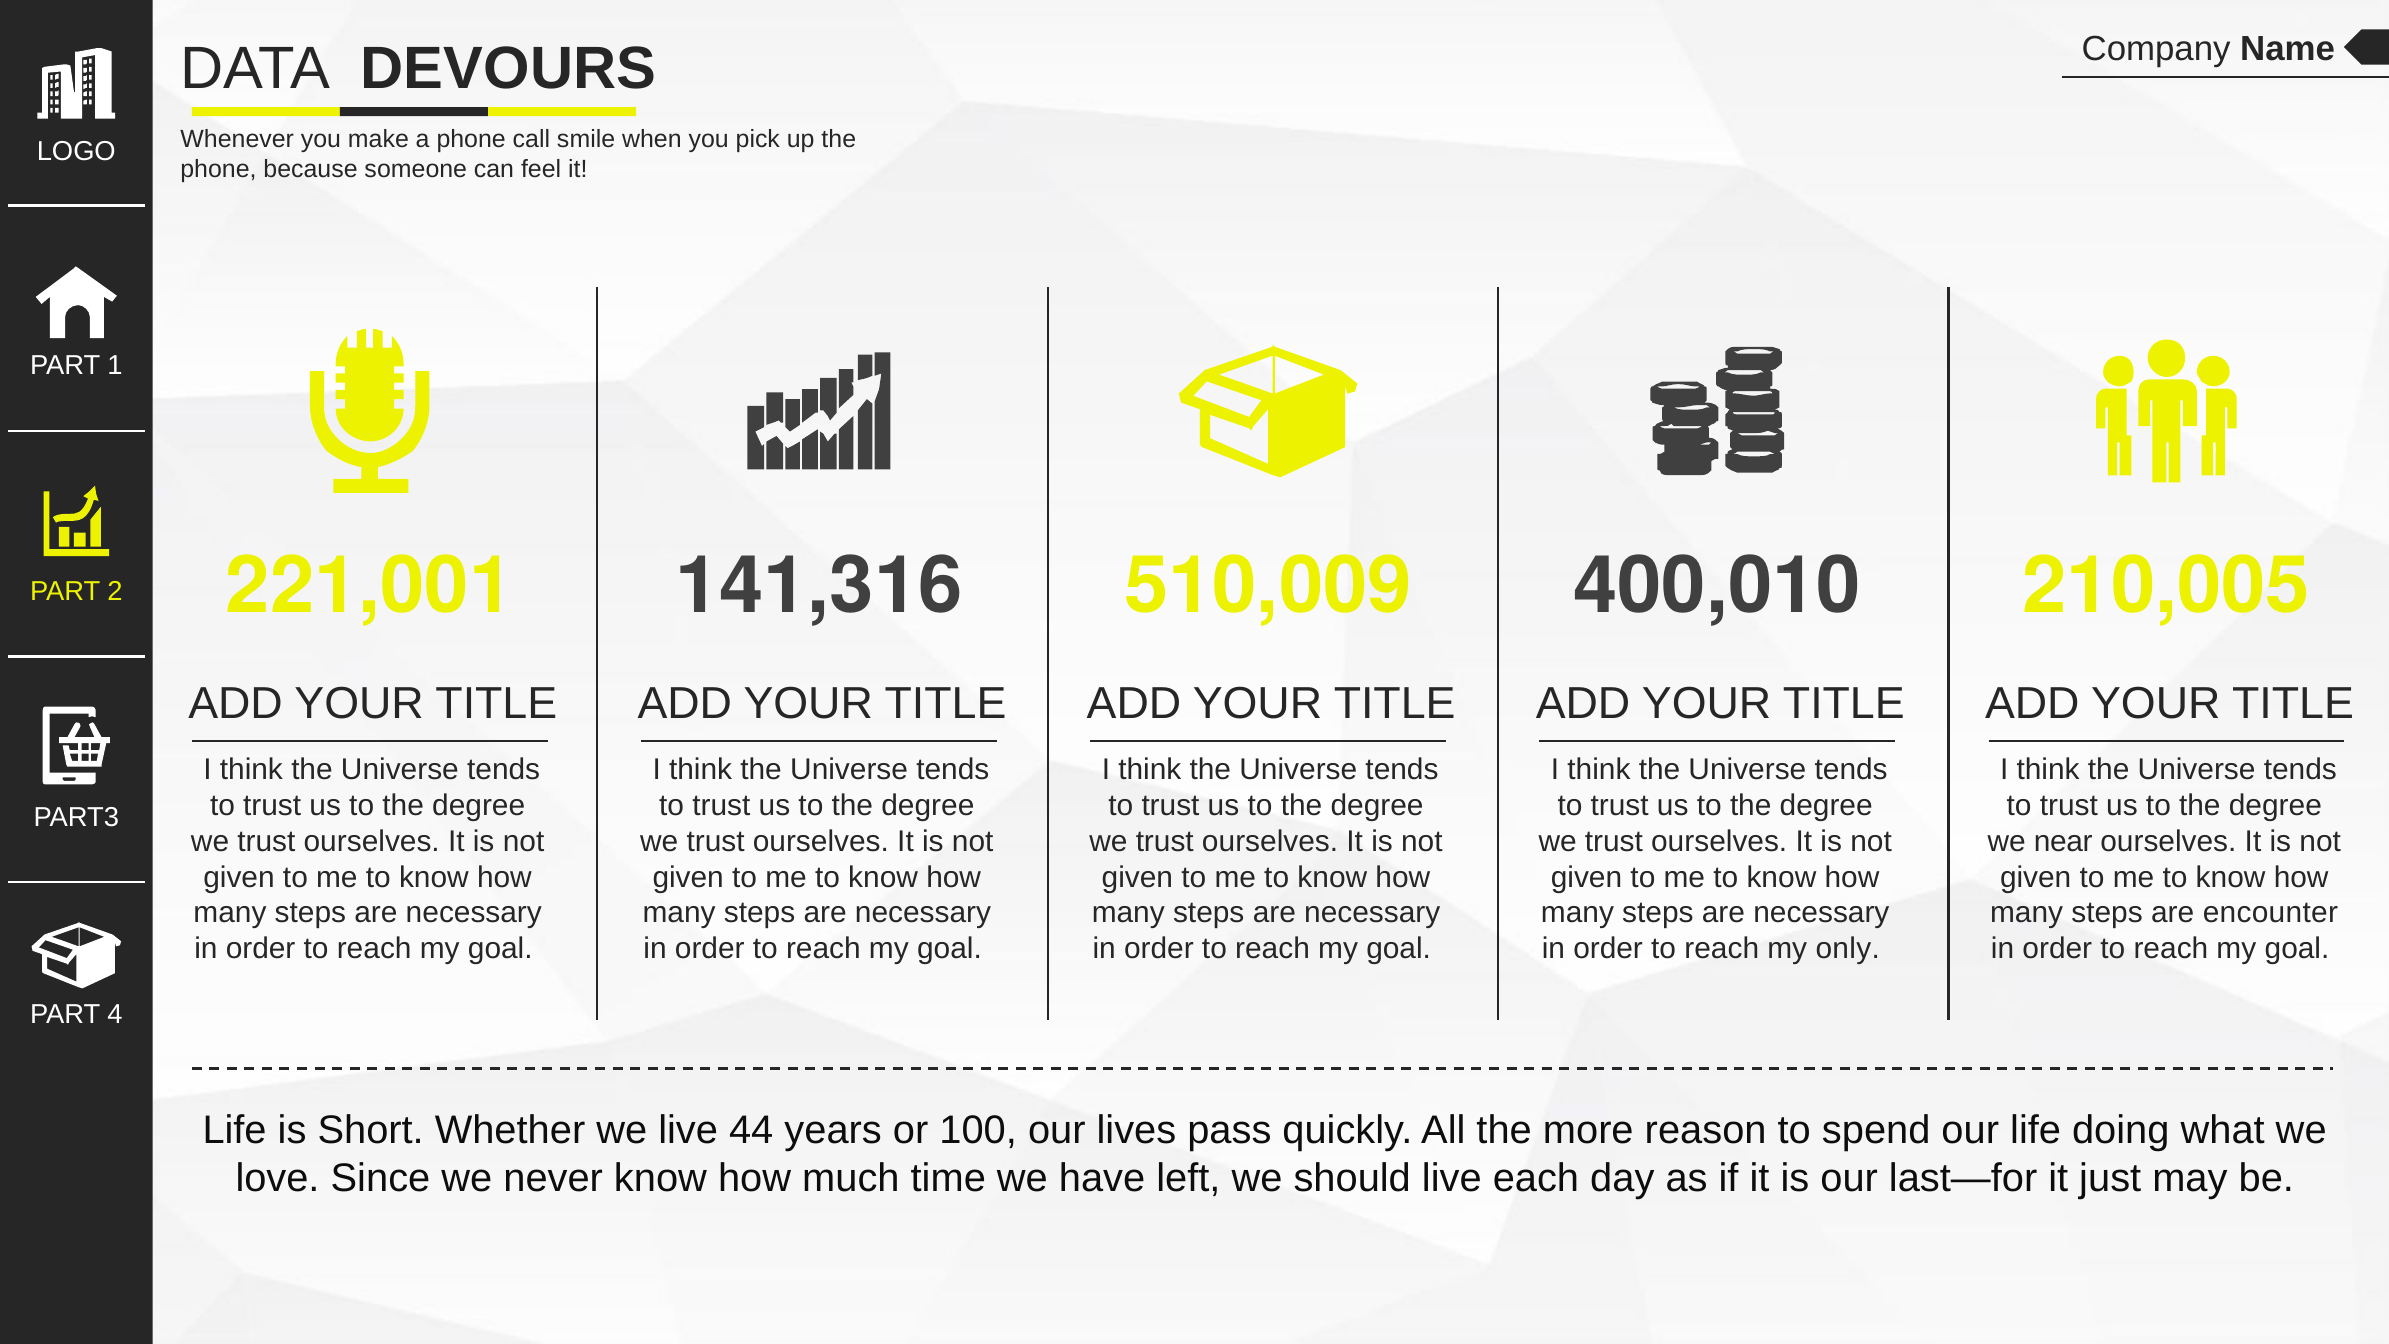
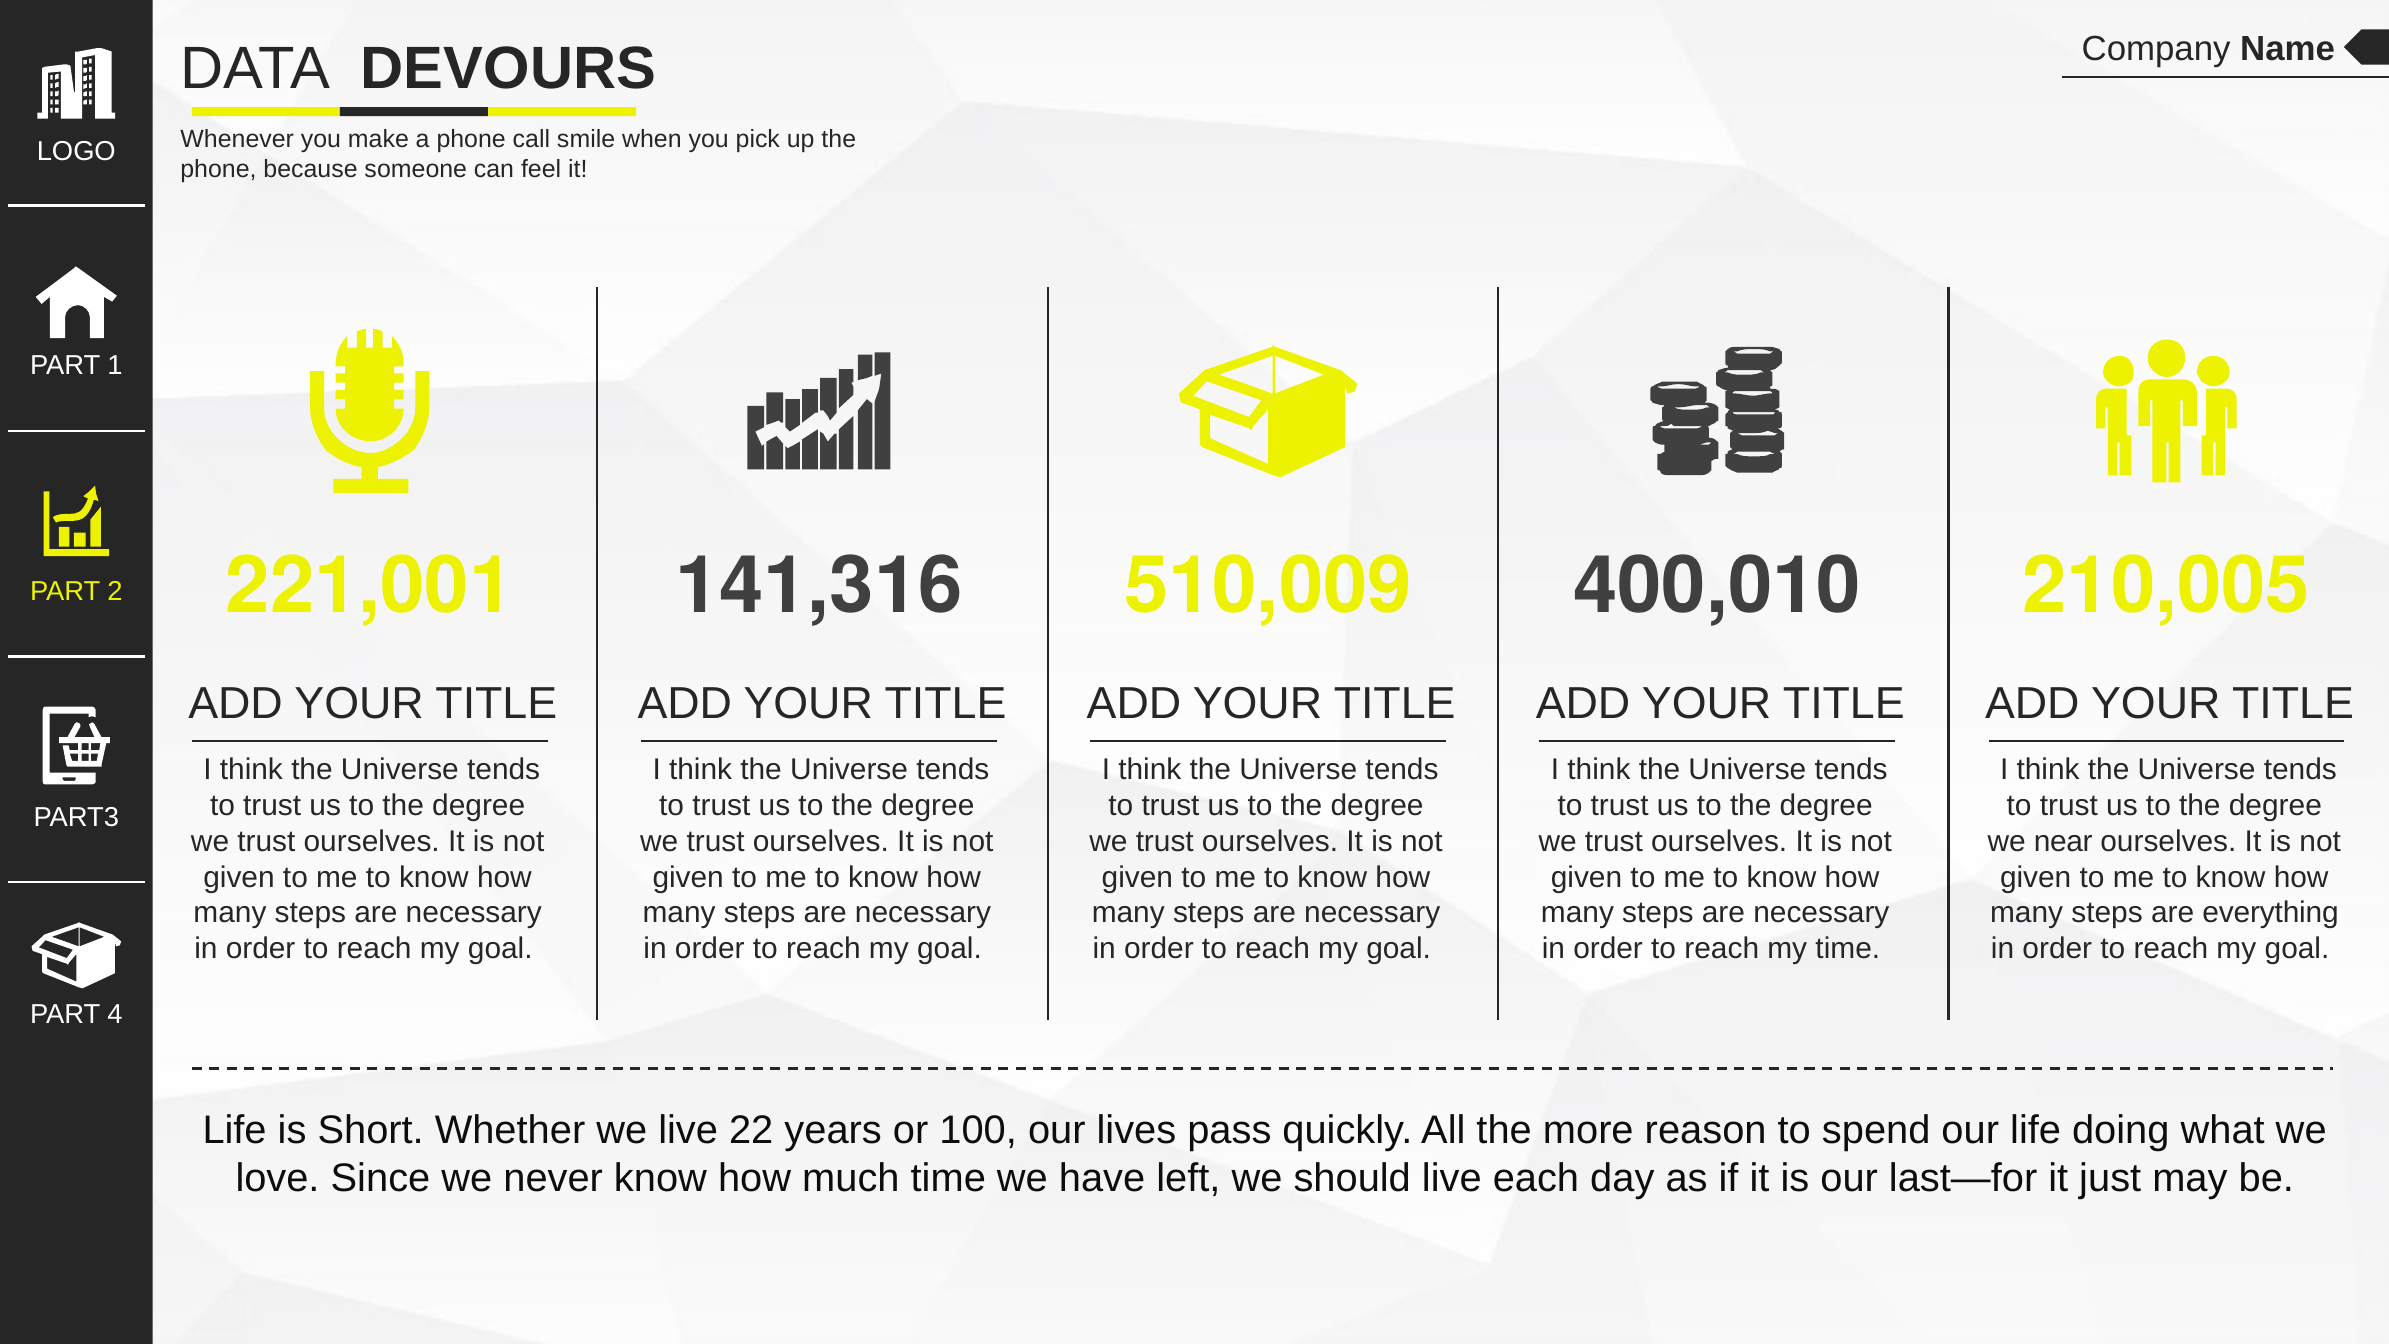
encounter: encounter -> everything (2271, 913)
my only: only -> time (1848, 949)
44: 44 -> 22 (751, 1130)
